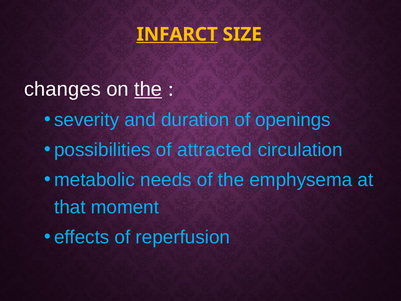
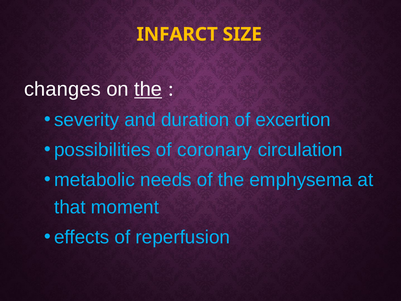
INFARCT underline: present -> none (177, 34)
openings: openings -> excertion (293, 120)
attracted: attracted -> coronary (215, 150)
